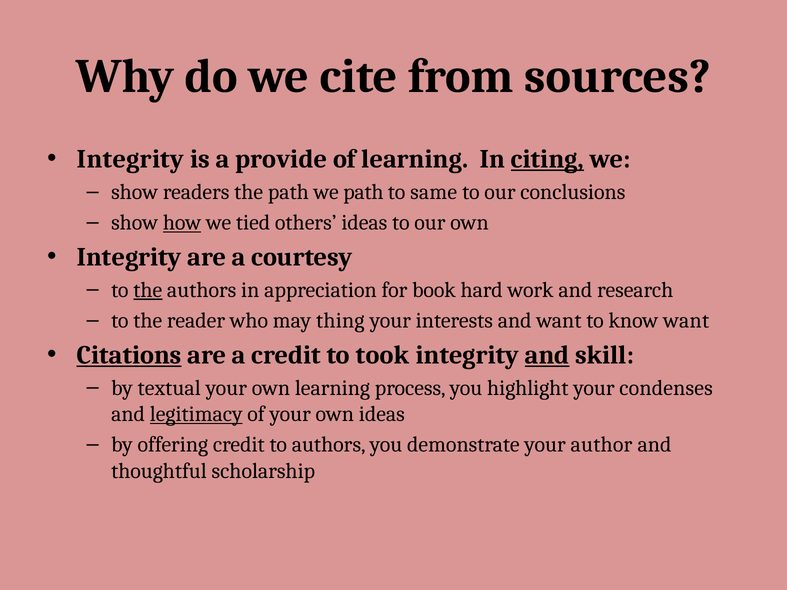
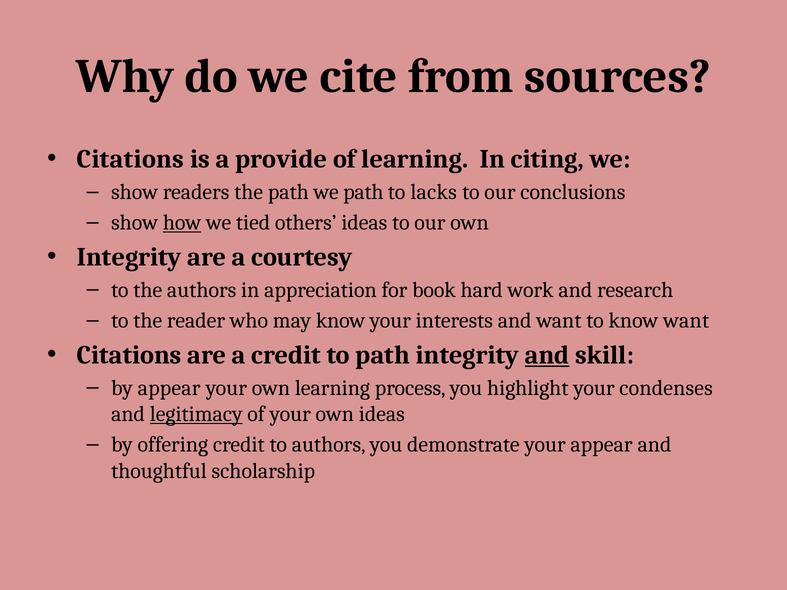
Integrity: Integrity -> Citations (130, 159)
citing underline: present -> none (547, 159)
same: same -> lacks (434, 192)
the underline: present -> none (148, 290)
may thing: thing -> know (341, 321)
Citations underline: present -> none (129, 355)
to took: took -> path (383, 355)
by textual: textual -> appear (169, 388)
your author: author -> appear (602, 445)
